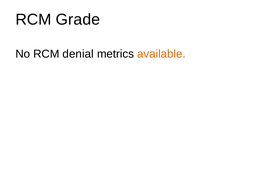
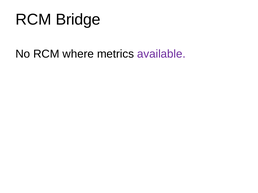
Grade: Grade -> Bridge (78, 20)
denial: denial -> where (78, 54)
available colour: orange -> purple (161, 54)
